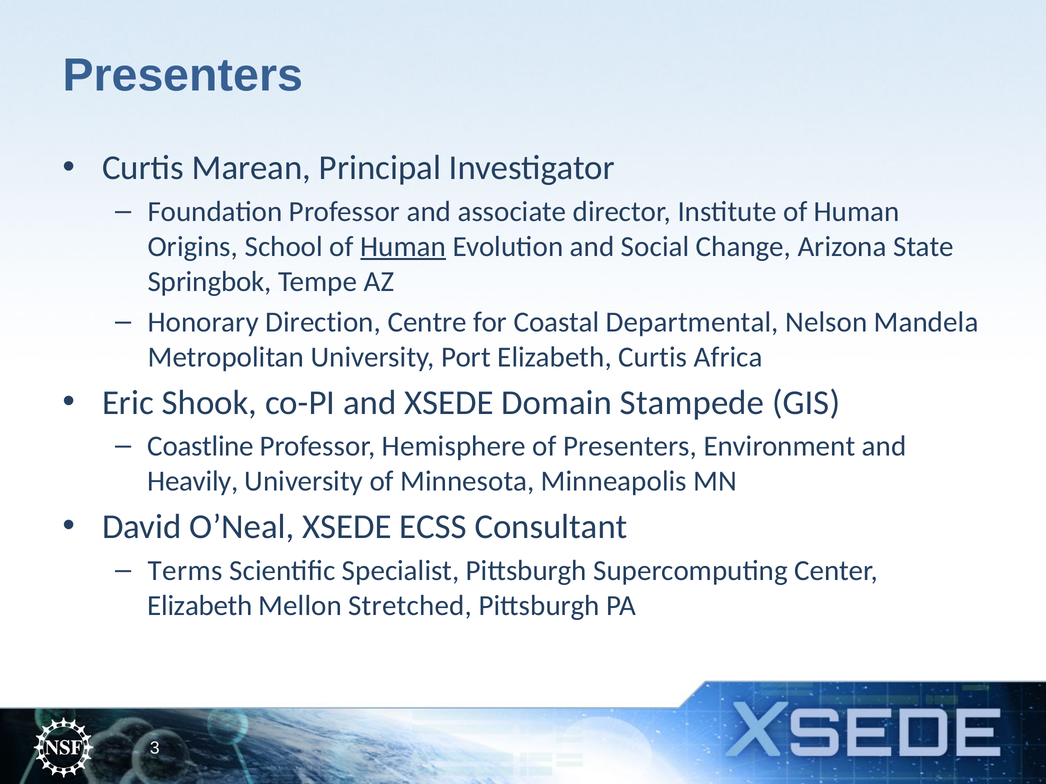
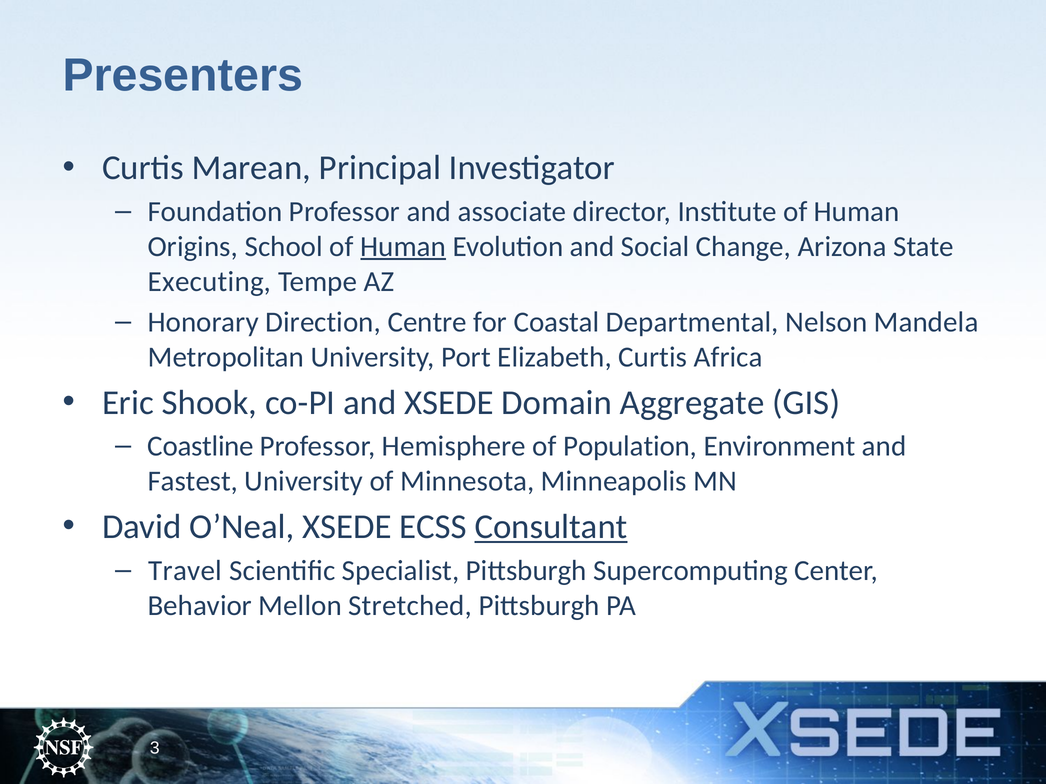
Springbok: Springbok -> Executing (209, 282)
Stampede: Stampede -> Aggregate (692, 403)
of Presenters: Presenters -> Population (630, 447)
Heavily: Heavily -> Fastest (193, 482)
Consultant underline: none -> present (551, 527)
Terms: Terms -> Travel (185, 571)
Elizabeth: Elizabeth -> Behavior (200, 606)
